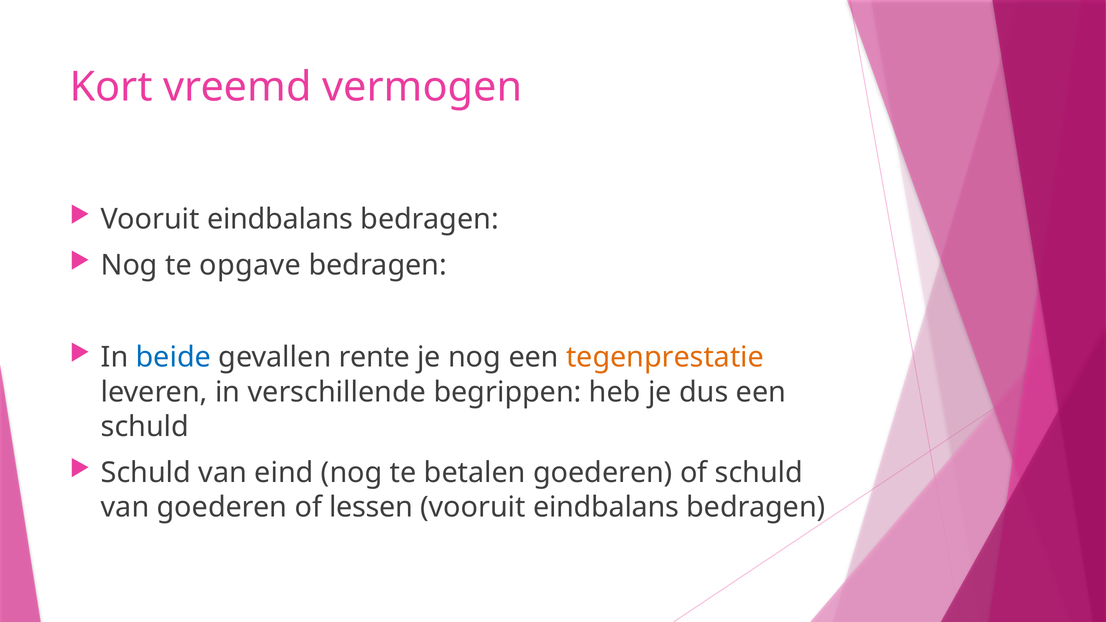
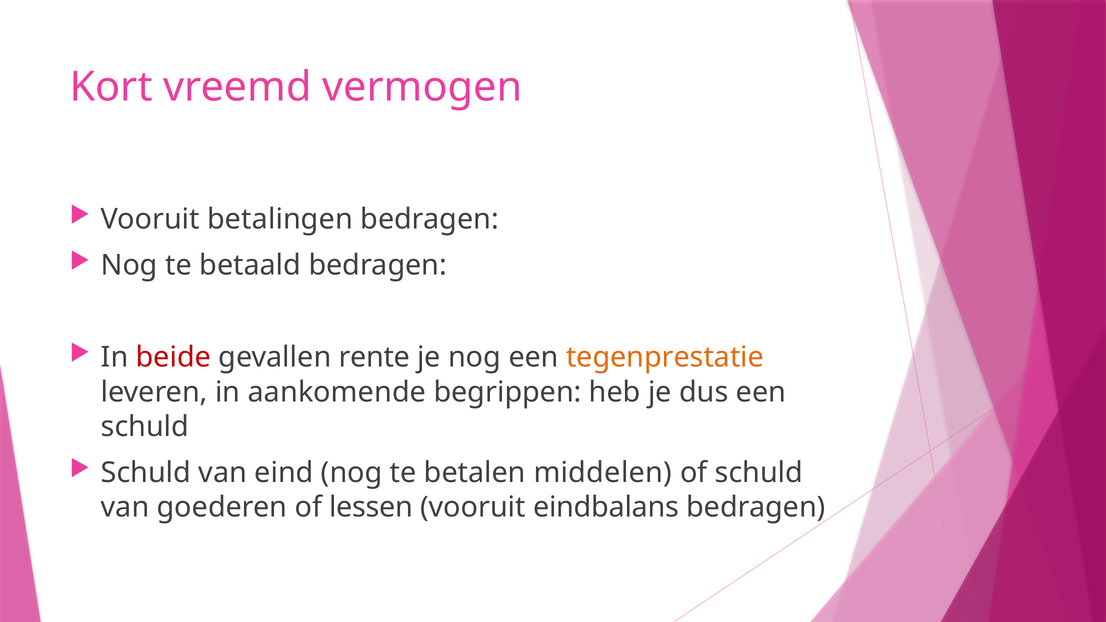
eindbalans: eindbalans -> betalingen (280, 219)
opgave: opgave -> betaald (250, 265)
beide colour: blue -> red (173, 358)
verschillende: verschillende -> aankomende (337, 392)
betalen goederen: goederen -> middelen (603, 473)
